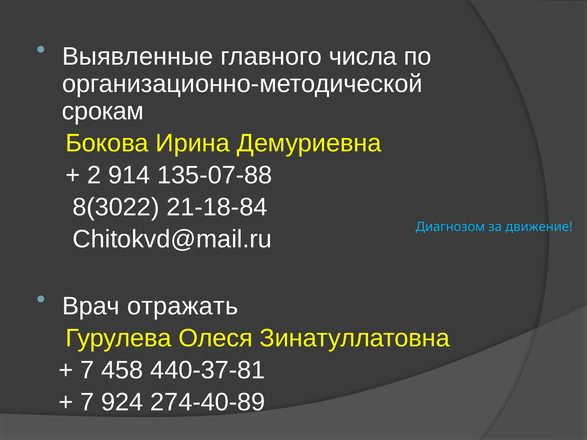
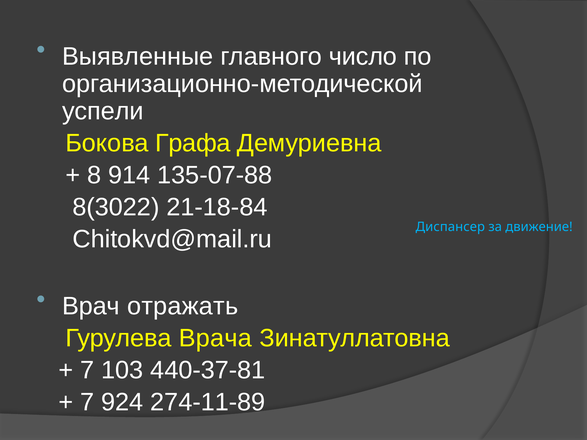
числа: числа -> число (363, 57)
срокам: срокам -> успели (103, 111)
Ирина: Ирина -> Графа (193, 143)
2: 2 -> 8 (94, 175)
Диагнозом: Диагнозом -> Диспансер (450, 227)
Олеся: Олеся -> Врача (215, 338)
458: 458 -> 103 (122, 370)
274-40-89: 274-40-89 -> 274-11-89 (208, 402)
